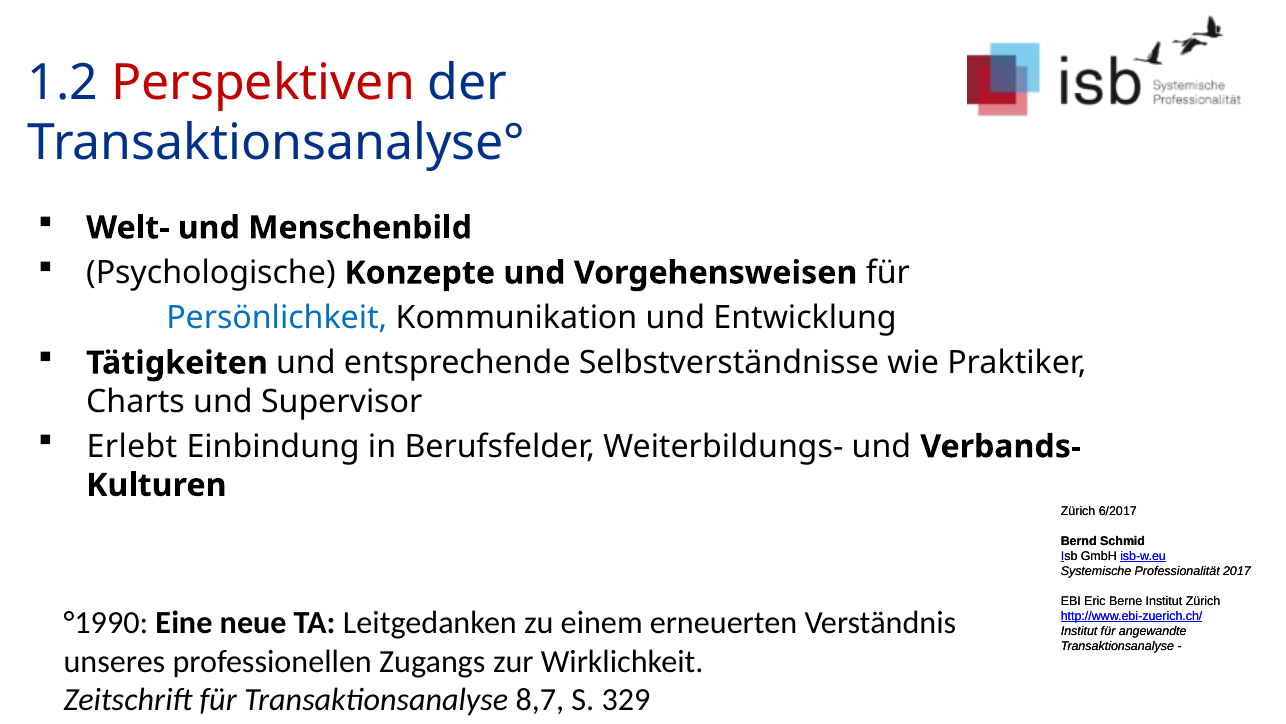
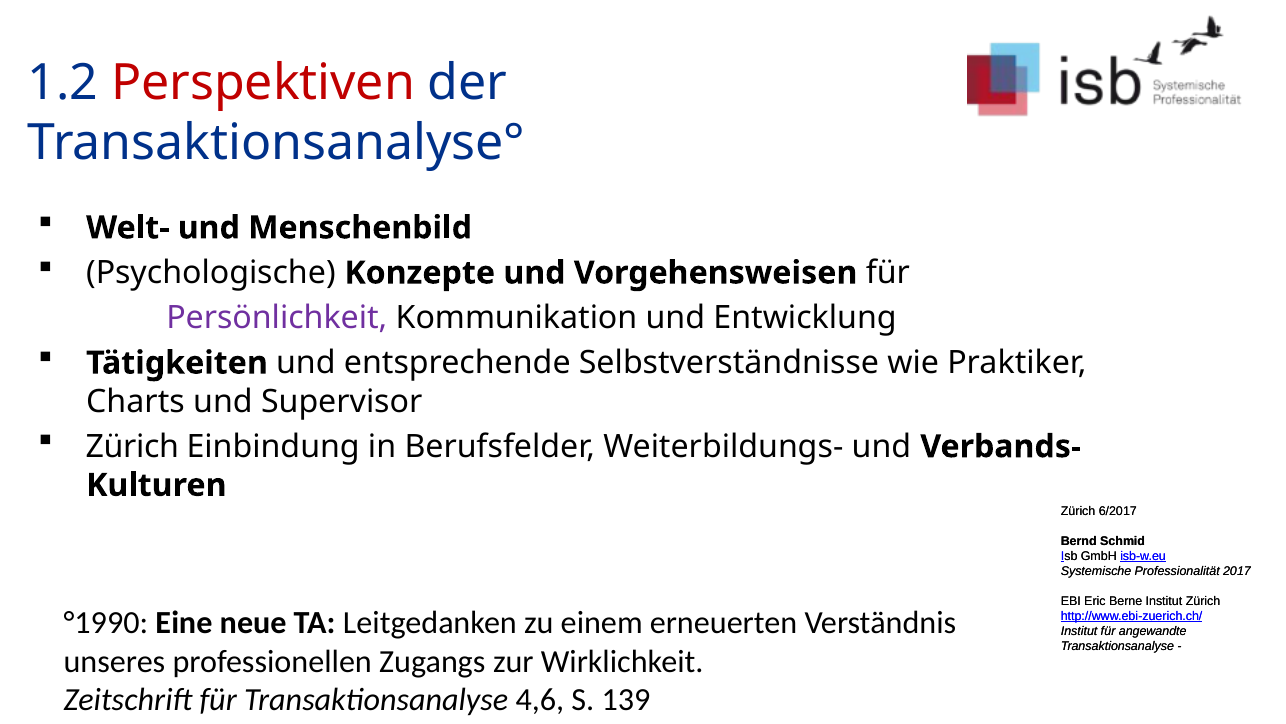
Persönlichkeit colour: blue -> purple (277, 318)
Erlebt: Erlebt -> Zürich (132, 446)
8,7: 8,7 -> 4,6 (540, 700)
329: 329 -> 139 (626, 700)
